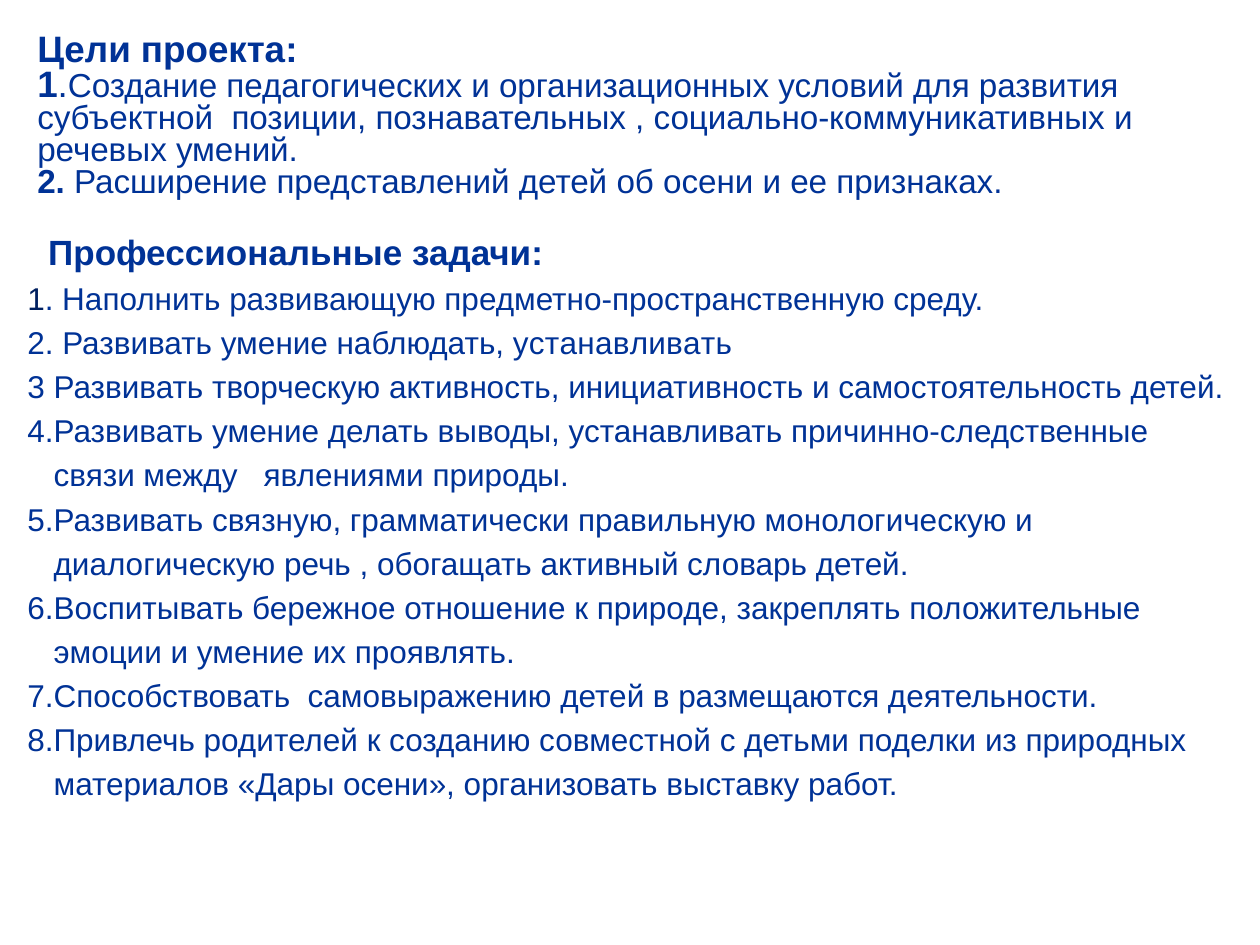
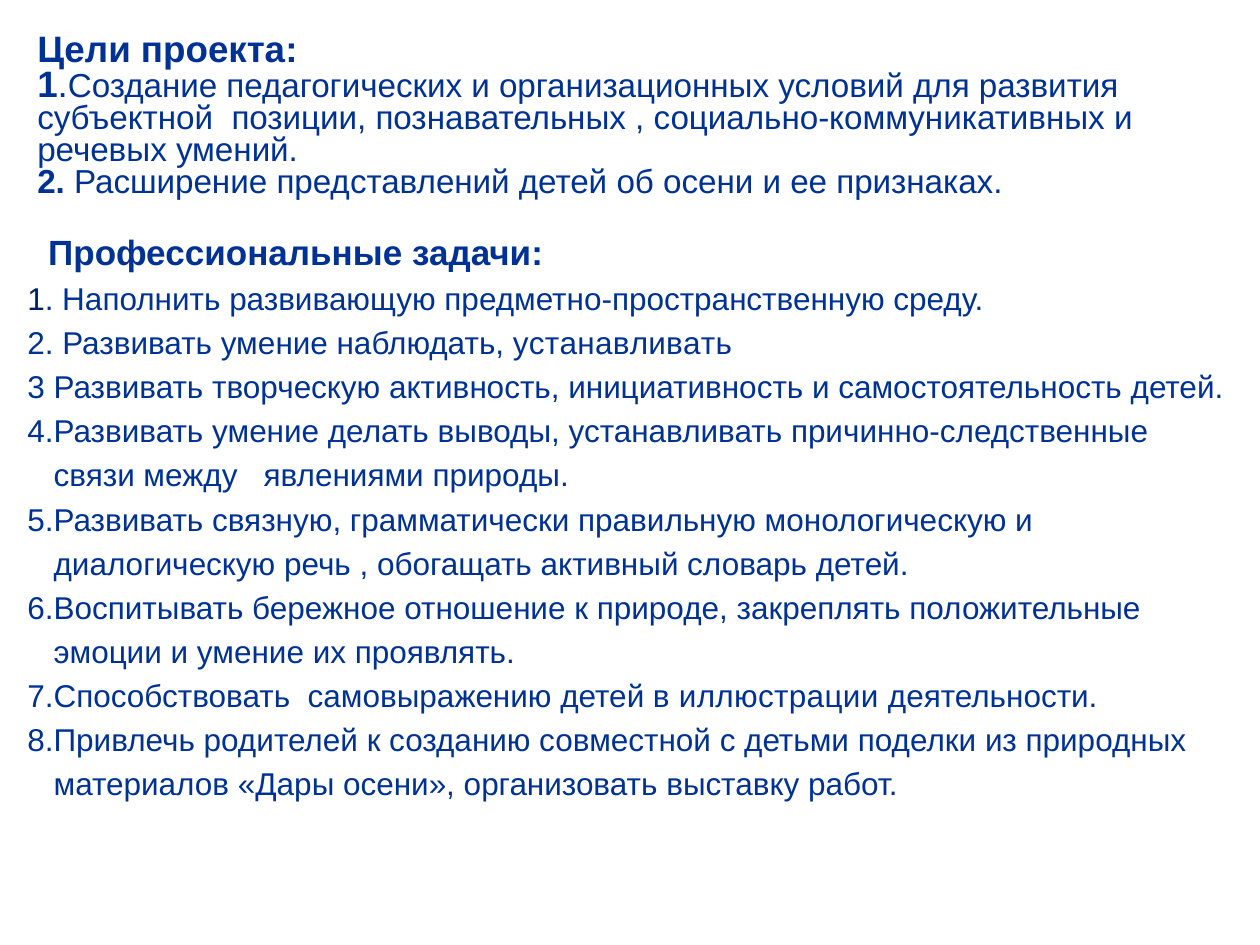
размещаются: размещаются -> иллюстрации (779, 697)
